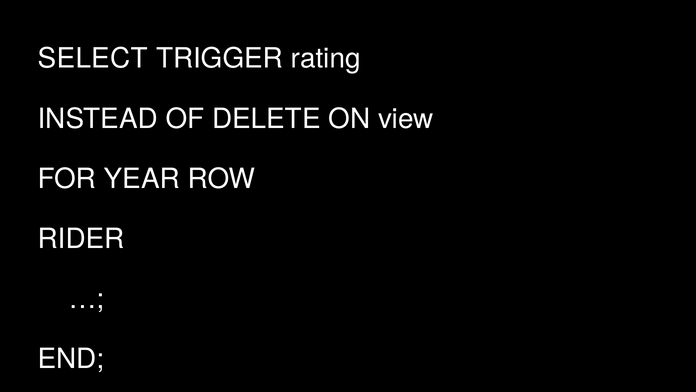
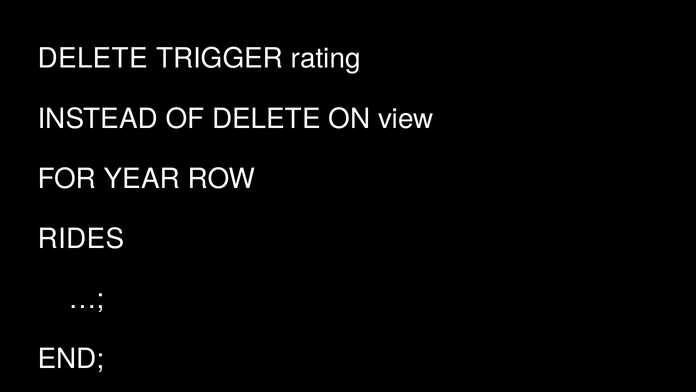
SELECT: SELECT -> DELETE (93, 59)
RIDER: RIDER -> RIDES (81, 239)
